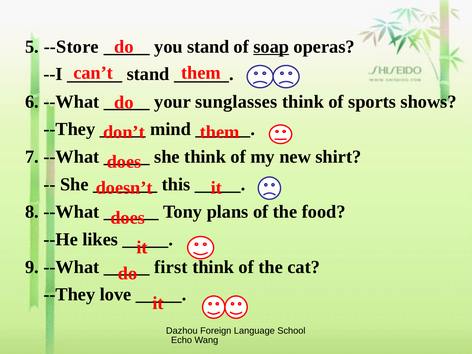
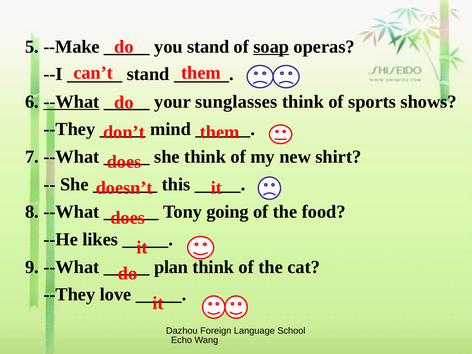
--Store: --Store -> --Make (71, 47)
--What underline: none -> present (71, 102)
plans: plans -> going (228, 212)
first: first -> plan (171, 267)
